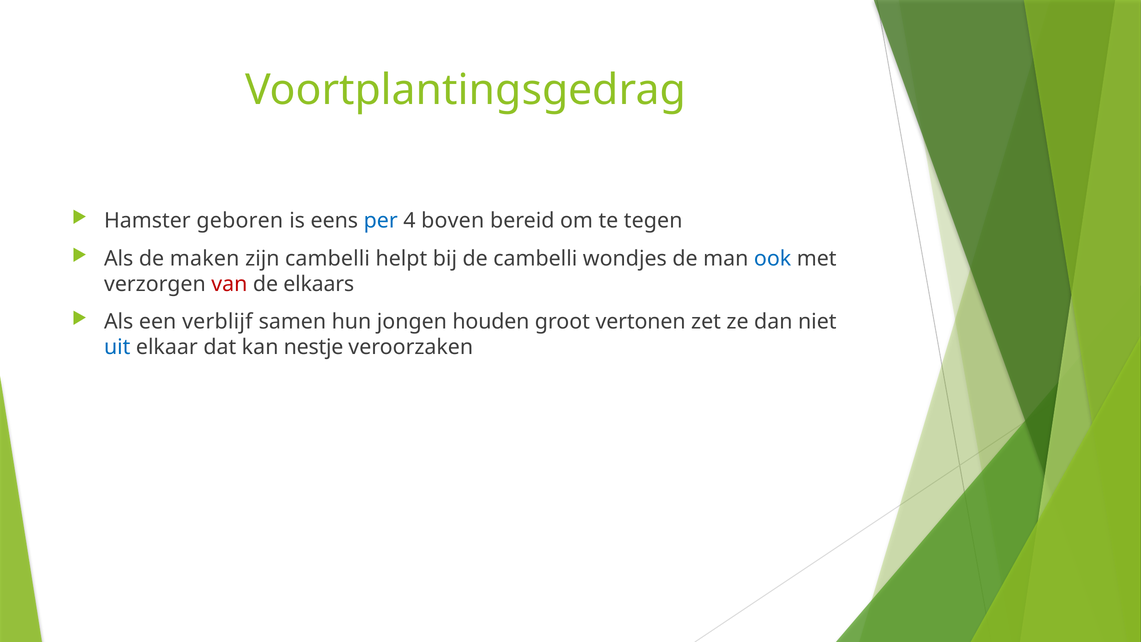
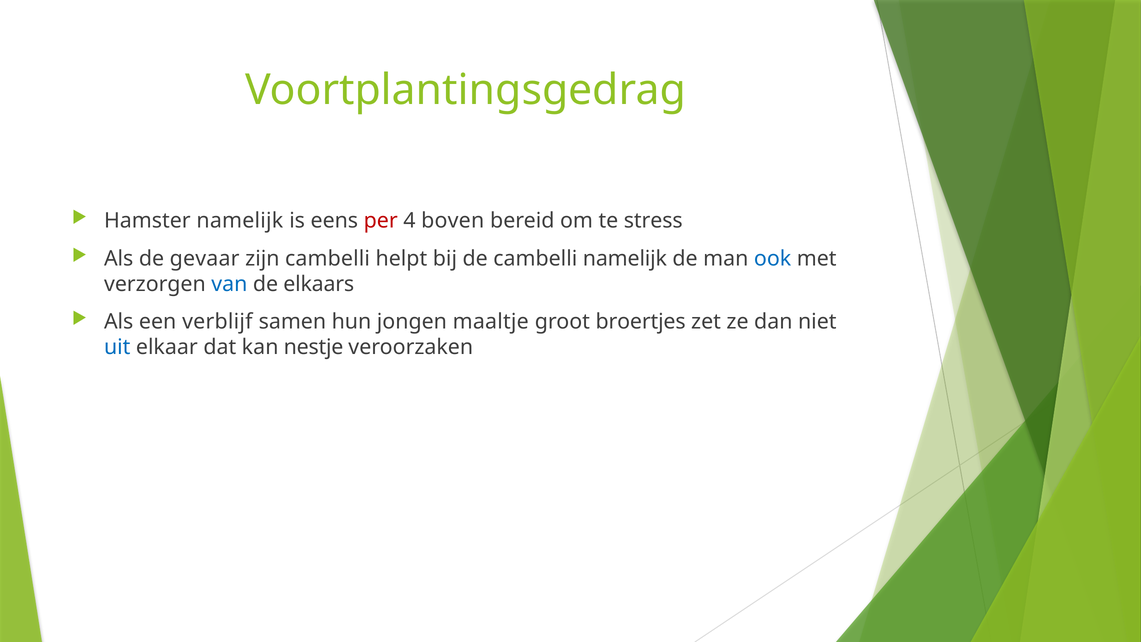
Hamster geboren: geboren -> namelijk (240, 221)
per colour: blue -> red (381, 221)
tegen: tegen -> stress (653, 221)
maken: maken -> gevaar (205, 258)
cambelli wondjes: wondjes -> namelijk (625, 258)
van colour: red -> blue (229, 284)
houden: houden -> maaltje (491, 322)
vertonen: vertonen -> broertjes (641, 322)
